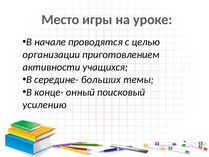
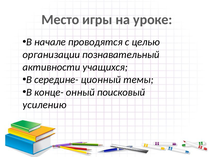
приготовлением: приготовлением -> познавательный (121, 54)
больших: больших -> ционный (101, 80)
